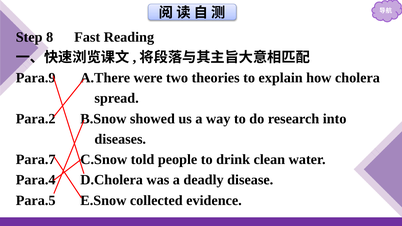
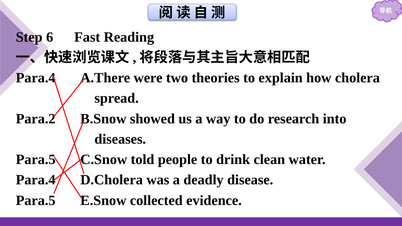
8: 8 -> 6 (50, 37)
Para.9: Para.9 -> Para.4 (36, 78)
Para.7: Para.7 -> Para.5 (36, 160)
